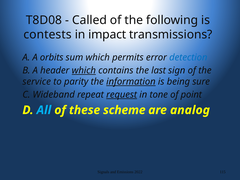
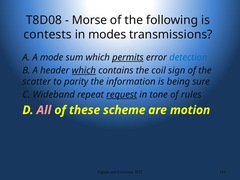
Called: Called -> Morse (90, 20)
impact: impact -> modes (107, 35)
orbits: orbits -> mode (52, 57)
permits underline: none -> present (128, 57)
last: last -> coil (159, 70)
service: service -> scatter (37, 82)
information underline: present -> none (131, 82)
point: point -> rules (191, 95)
All colour: light blue -> pink (44, 110)
analog: analog -> motion (190, 110)
